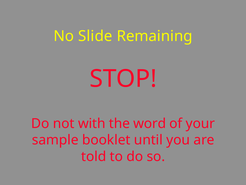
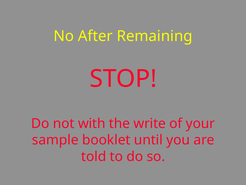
Slide: Slide -> After (95, 36)
word: word -> write (150, 123)
